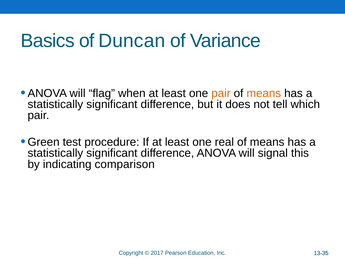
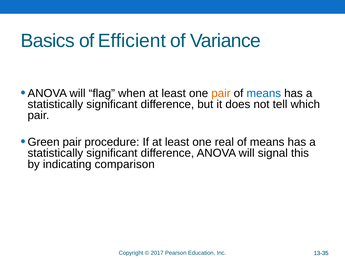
Duncan: Duncan -> Efficient (132, 41)
means colour: orange -> blue (264, 93)
Green test: test -> pair (72, 142)
